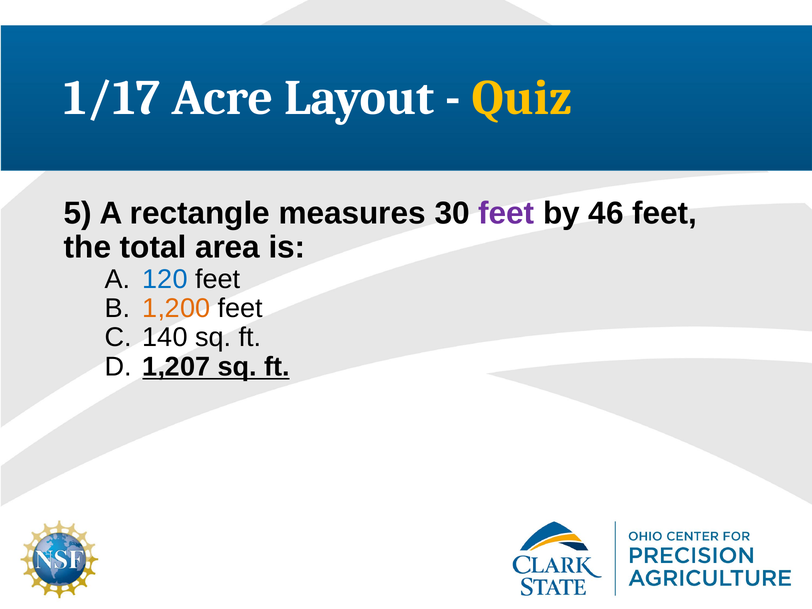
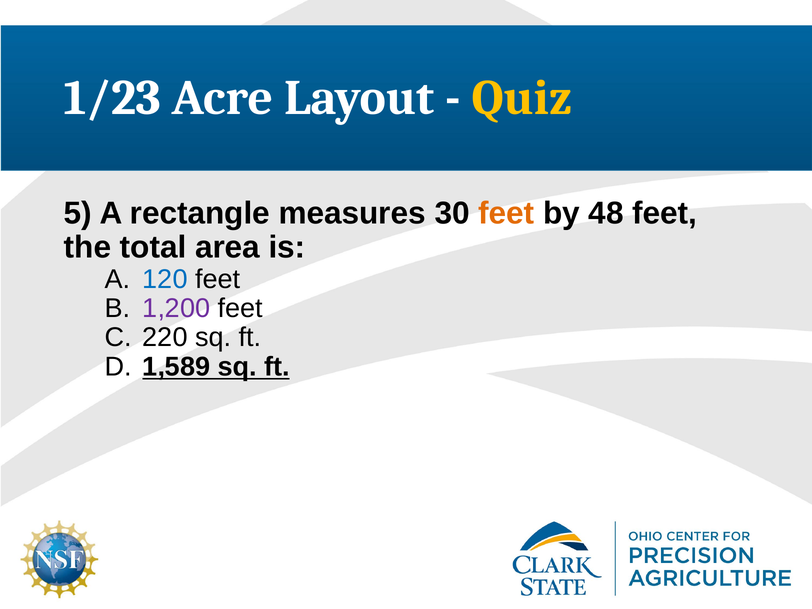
1/17: 1/17 -> 1/23 (113, 98)
feet colour: purple -> orange (506, 213)
46: 46 -> 48 (606, 213)
1,200 colour: orange -> purple (176, 308)
140: 140 -> 220 (165, 338)
1,207: 1,207 -> 1,589 (176, 367)
